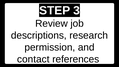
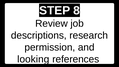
3: 3 -> 8 (77, 11)
contact: contact -> looking (33, 59)
